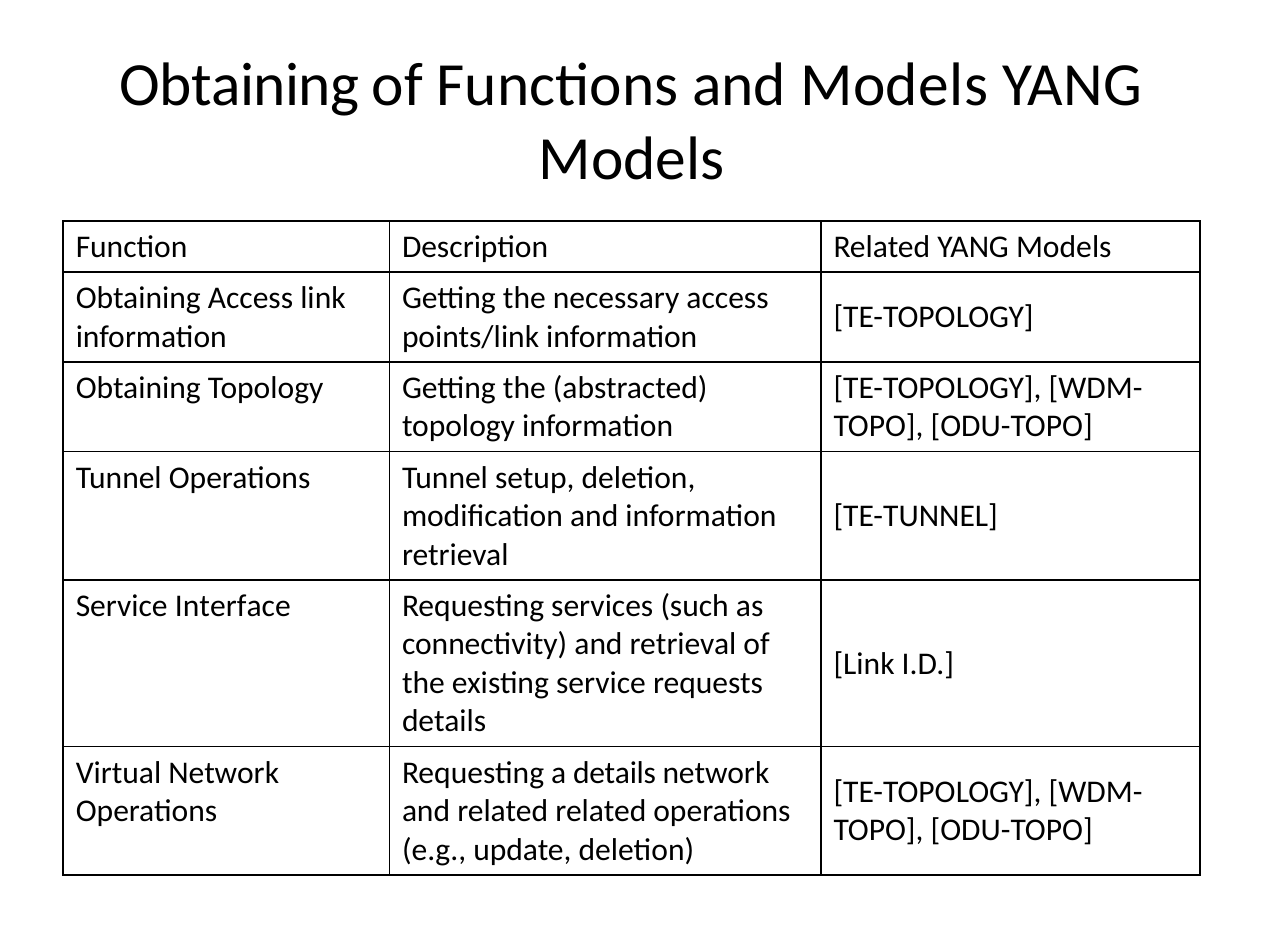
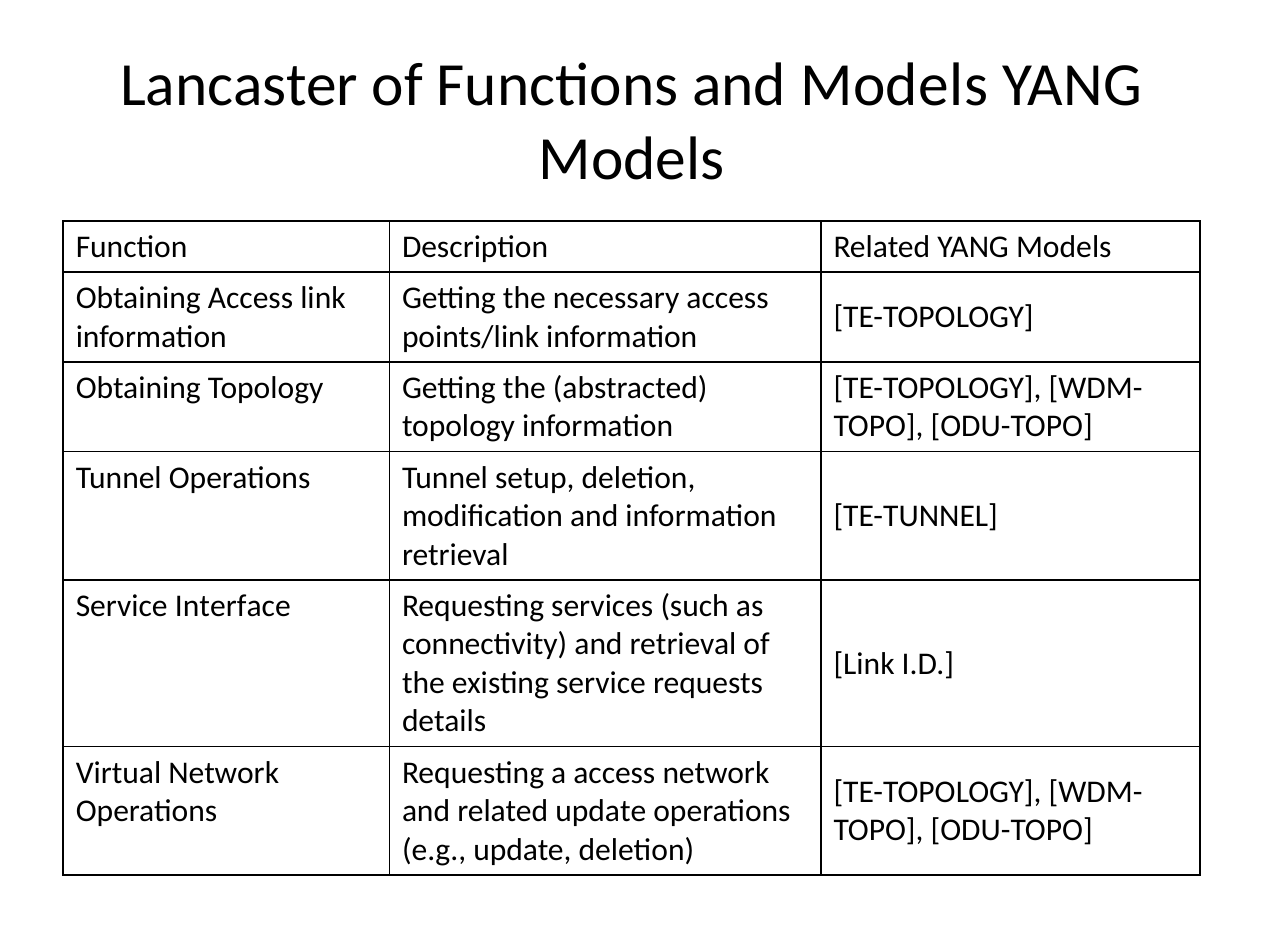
Obtaining: Obtaining -> Lancaster (239, 85)
a details: details -> access (614, 773)
related related: related -> update (601, 811)
